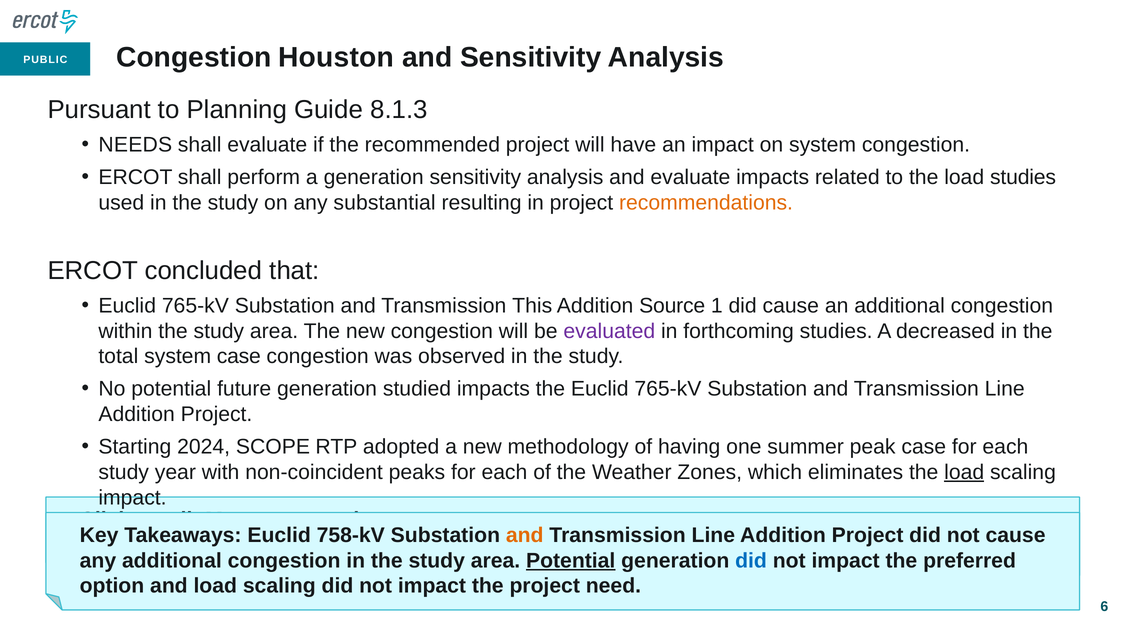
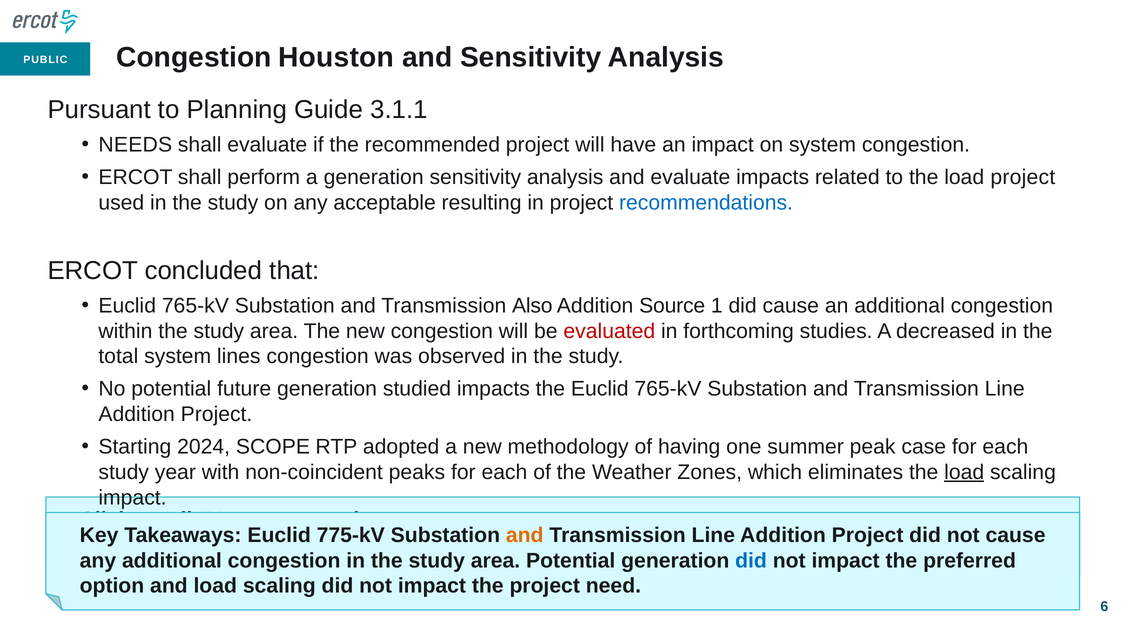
8.1.3: 8.1.3 -> 3.1.1 (399, 110)
load studies: studies -> project (1023, 177)
substantial: substantial -> acceptable (385, 203)
recommendations colour: orange -> blue (706, 203)
This: This -> Also (532, 306)
evaluated colour: purple -> red (609, 331)
system case: case -> lines (239, 356)
758-kV: 758-kV -> 775-kV (351, 535)
Potential underline: present -> none (571, 561)
